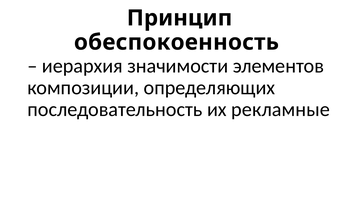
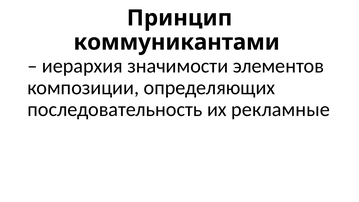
обеспокоенность: обеспокоенность -> коммуникантами (177, 42)
